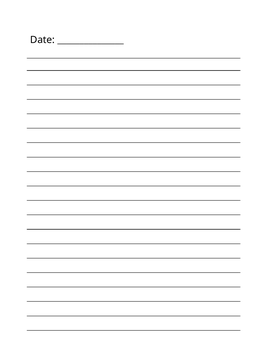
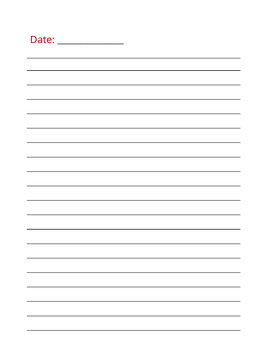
Date colour: black -> red (42, 40)
